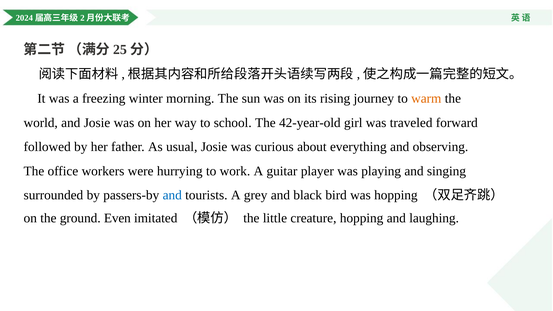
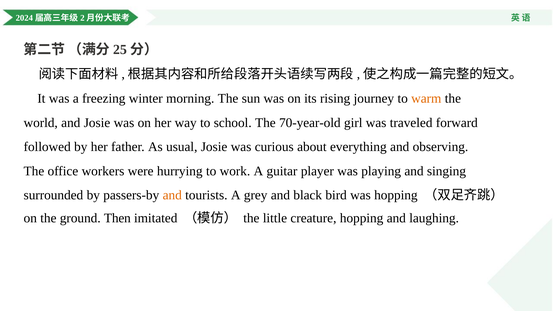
42-year-old: 42-year-old -> 70-year-old (310, 123)
and colour: blue -> orange (172, 195)
Even: Even -> Then (117, 218)
